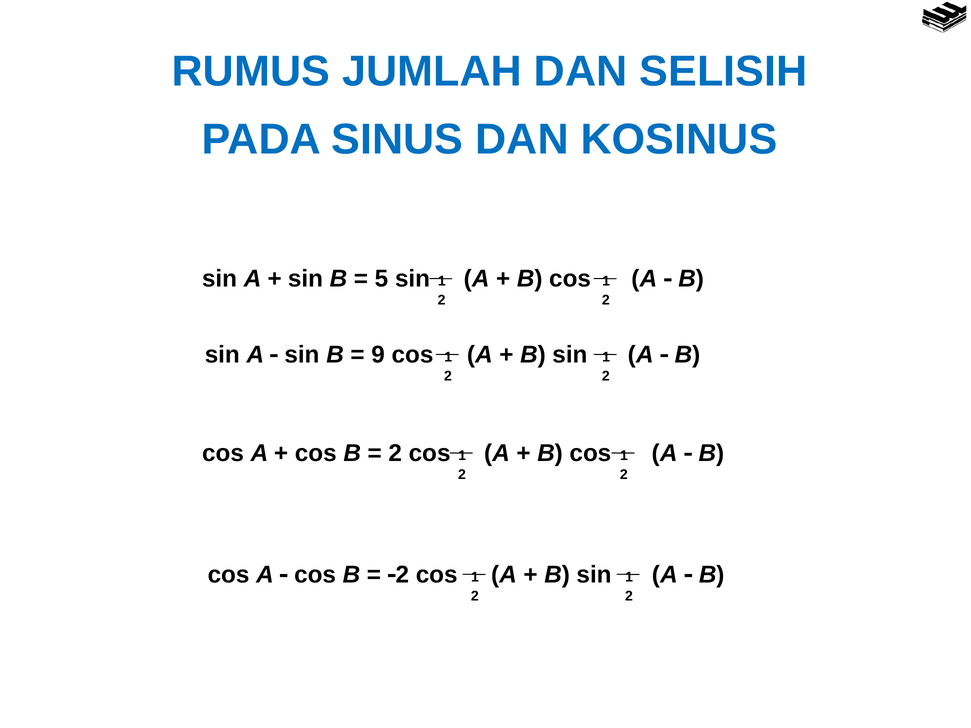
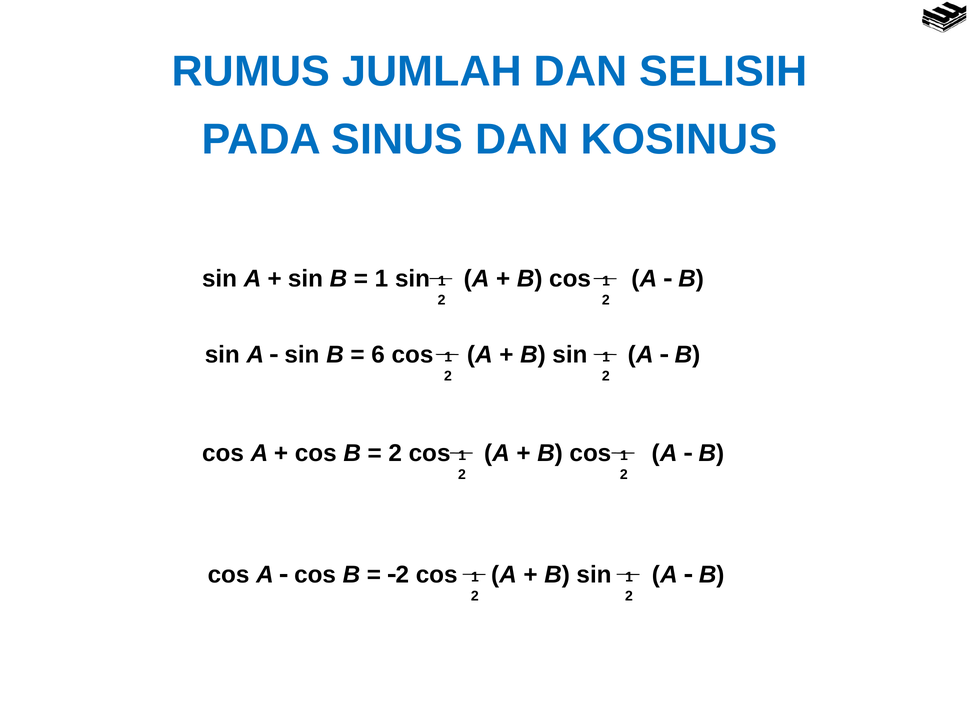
5: 5 -> 1 (381, 279)
9: 9 -> 6 (378, 355)
